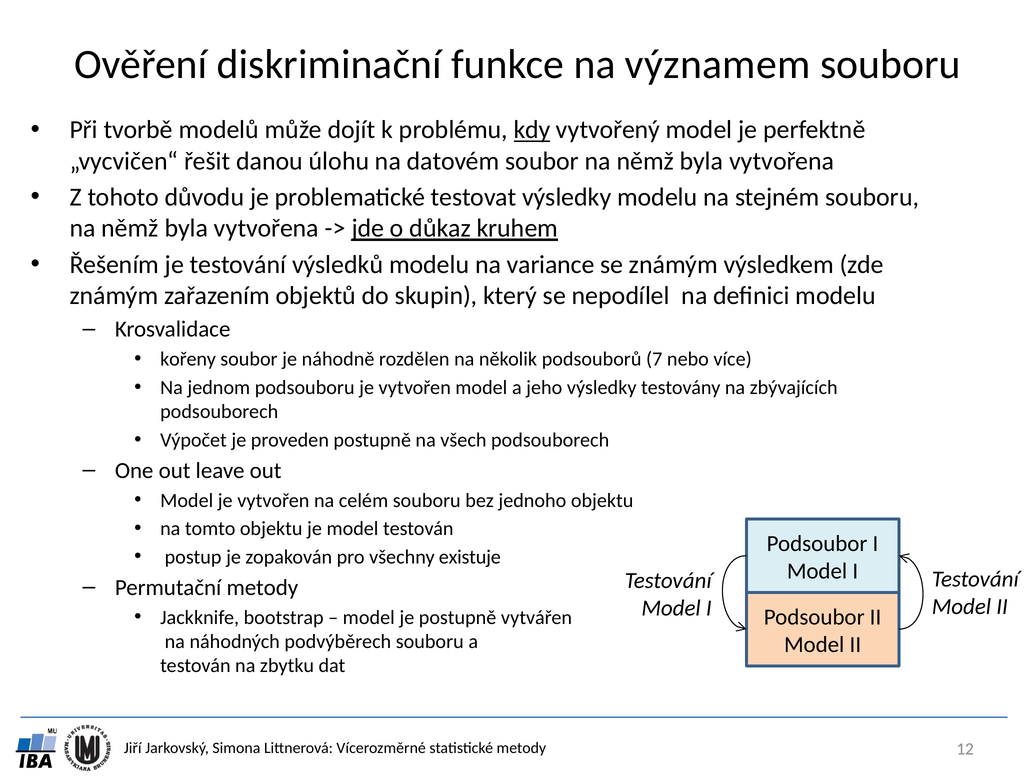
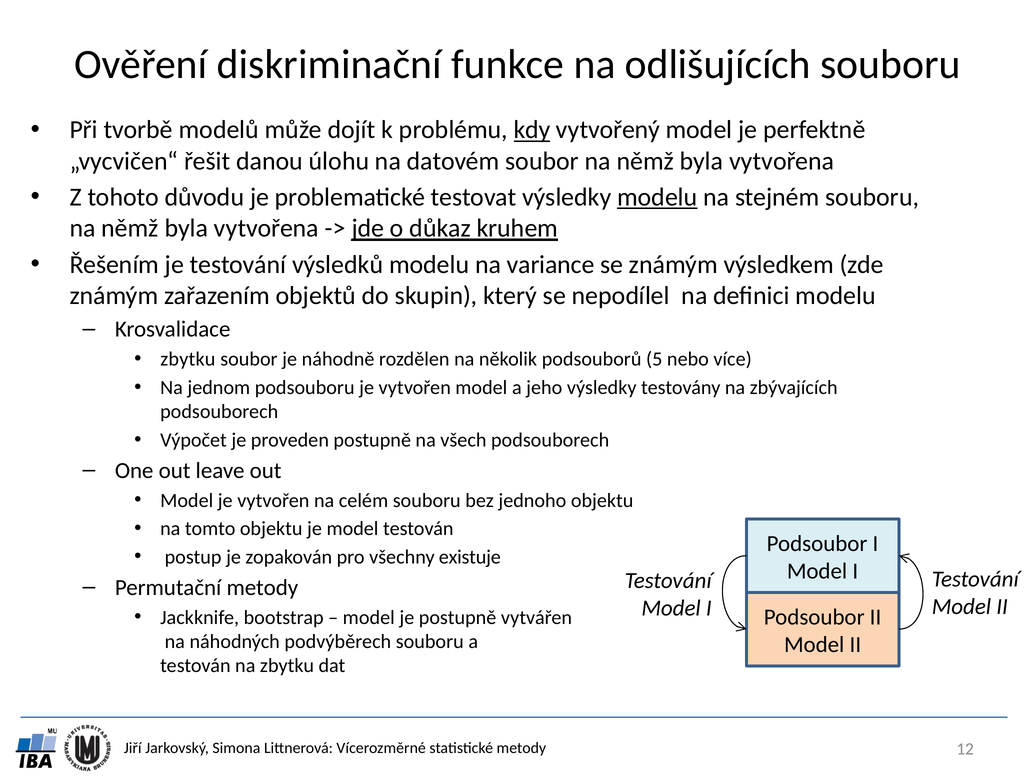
významem: významem -> odlišujících (718, 64)
modelu underline: none -> present (657, 197)
kořeny: kořeny -> zbytku (188, 359)
7: 7 -> 5 (654, 359)
